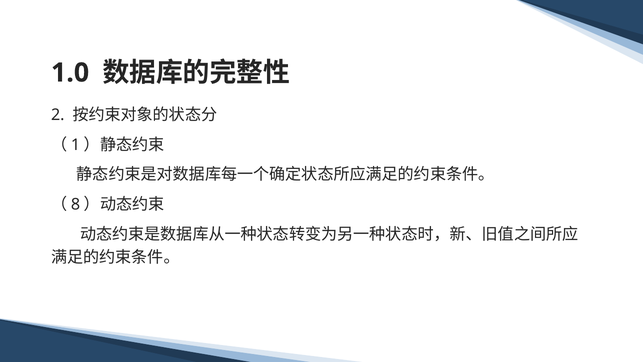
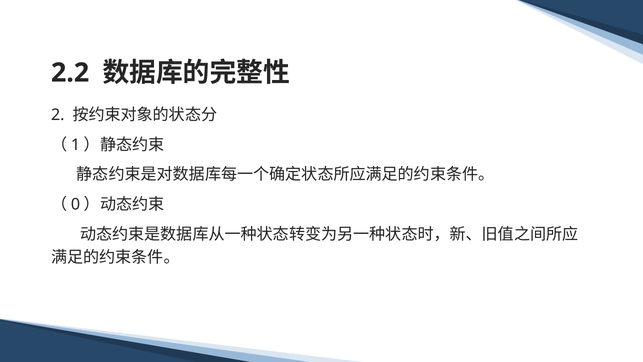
1.0: 1.0 -> 2.2 (70, 73)
8: 8 -> 0 (76, 204)
